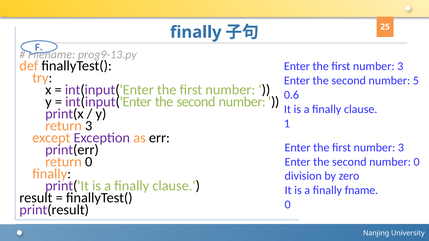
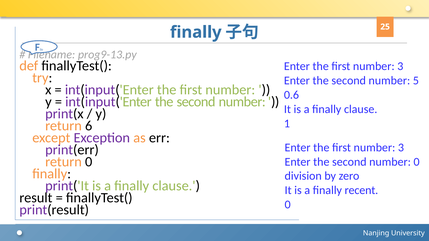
return 3: 3 -> 6 (89, 126)
fname: fname -> recent (361, 191)
